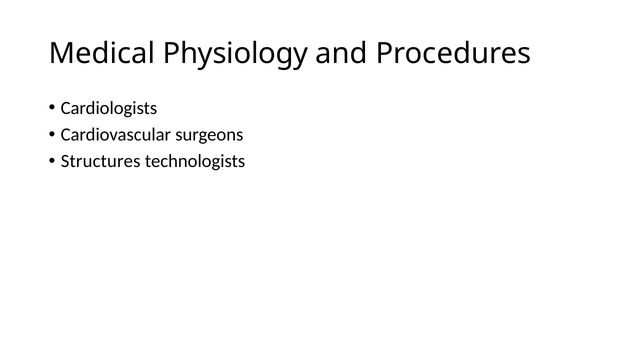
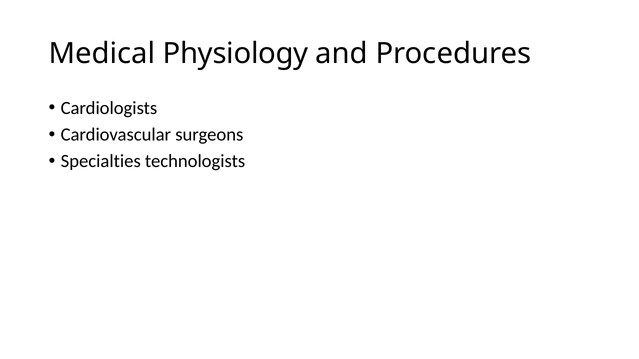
Structures: Structures -> Specialties (101, 162)
